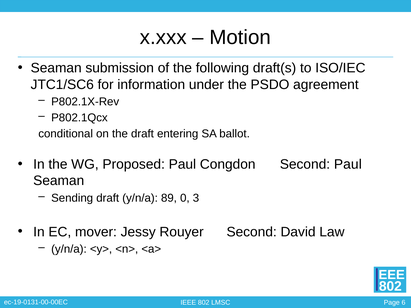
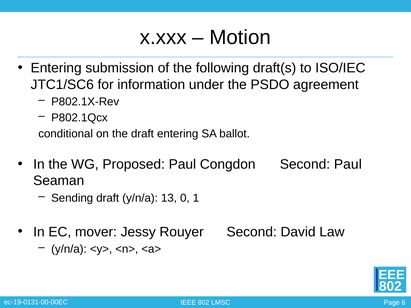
Seaman: Seaman -> Entering (56, 68)
89: 89 -> 13 (169, 198)
3: 3 -> 1 (196, 198)
